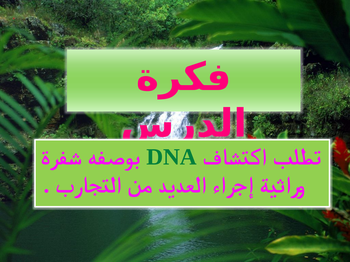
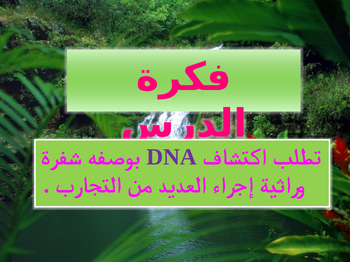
DNA colour: green -> purple (172, 157)
